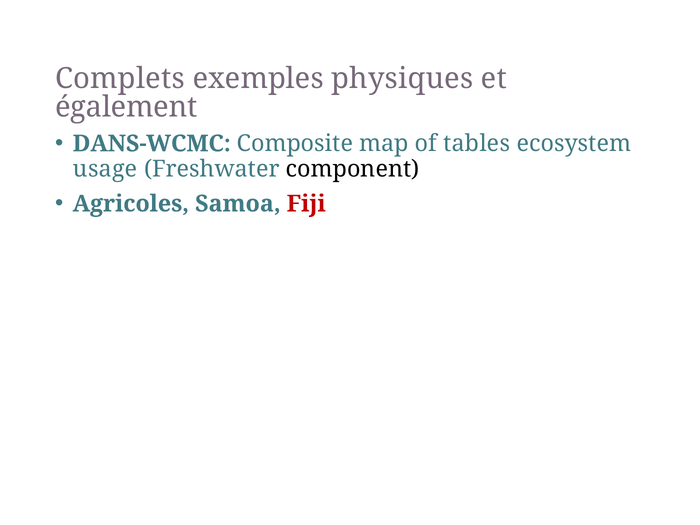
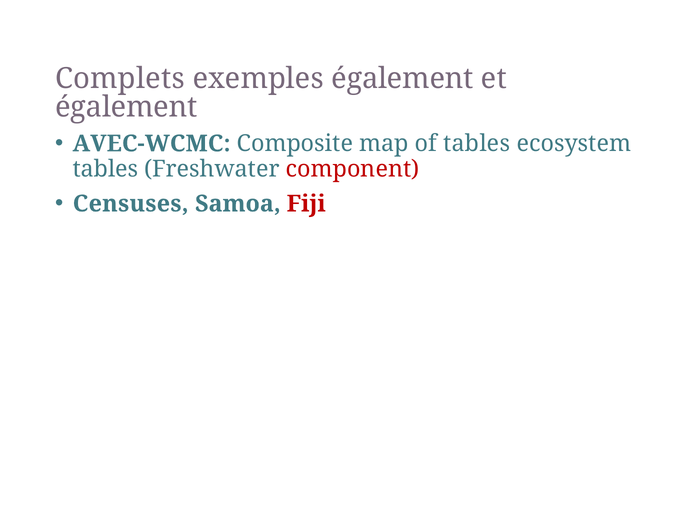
exemples physiques: physiques -> également (402, 79)
DANS-WCMC: DANS-WCMC -> AVEC-WCMC (152, 144)
usage: usage -> tables (105, 169)
component colour: black -> red (353, 169)
Agricoles: Agricoles -> Censuses (131, 204)
